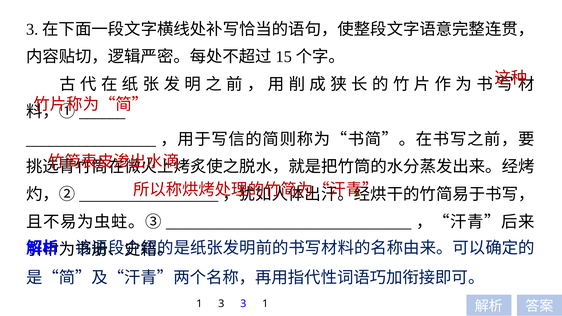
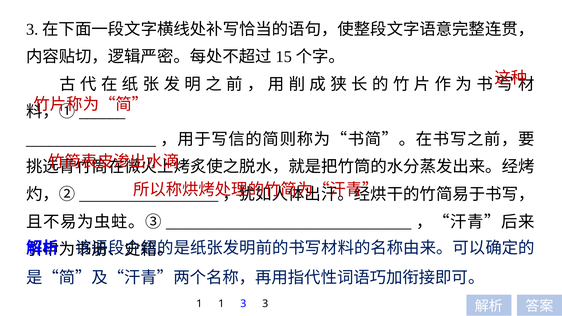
3: 3 -> 1 (221, 304)
1: 1 -> 3 (265, 304)
